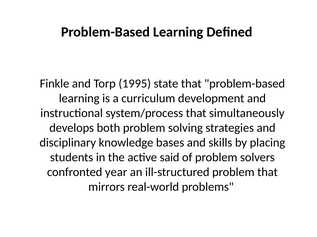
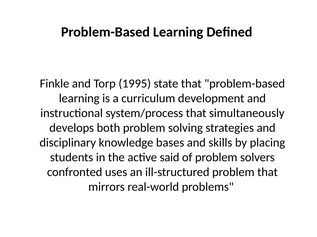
year: year -> uses (116, 173)
